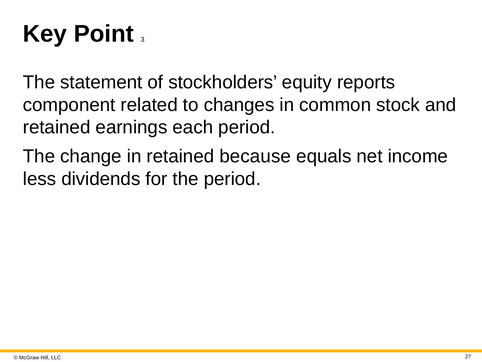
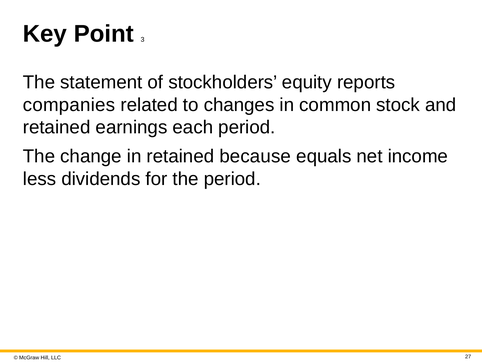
component: component -> companies (69, 105)
